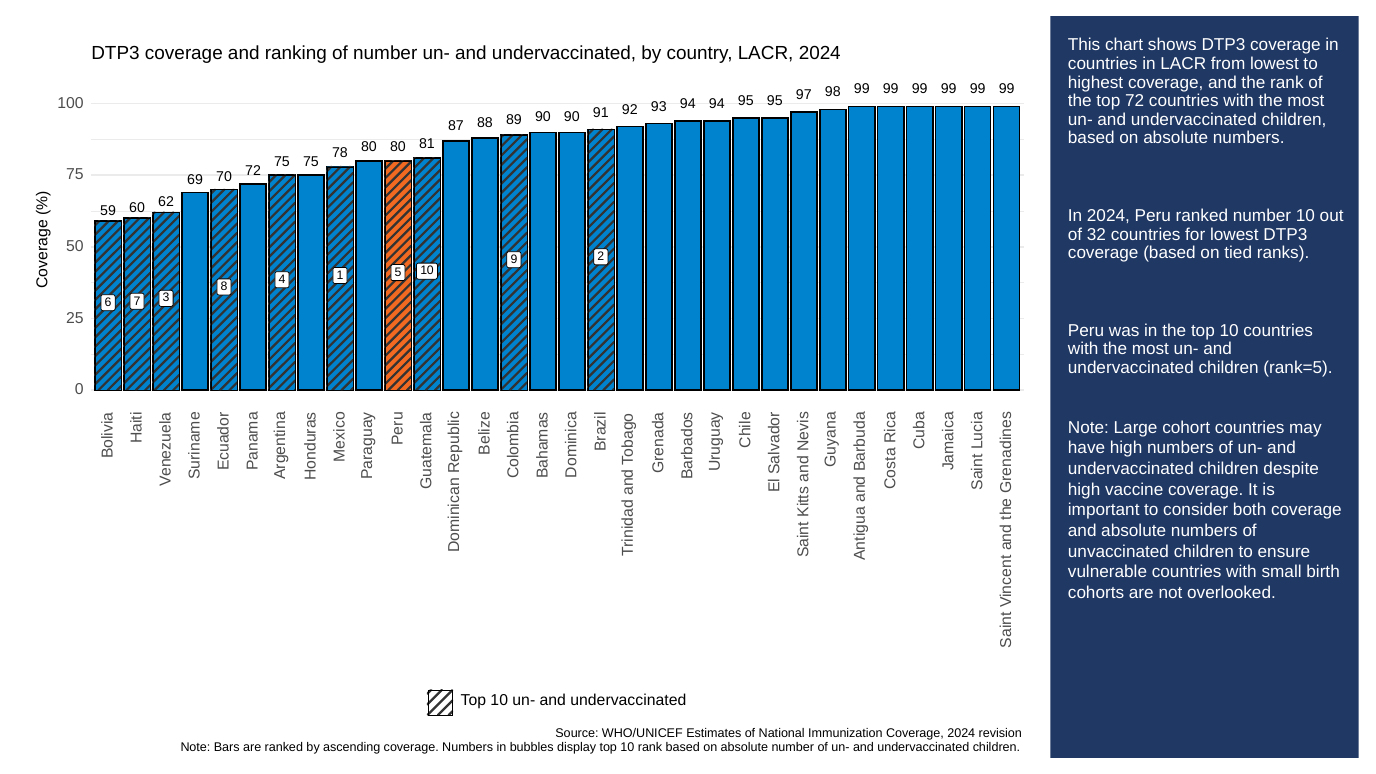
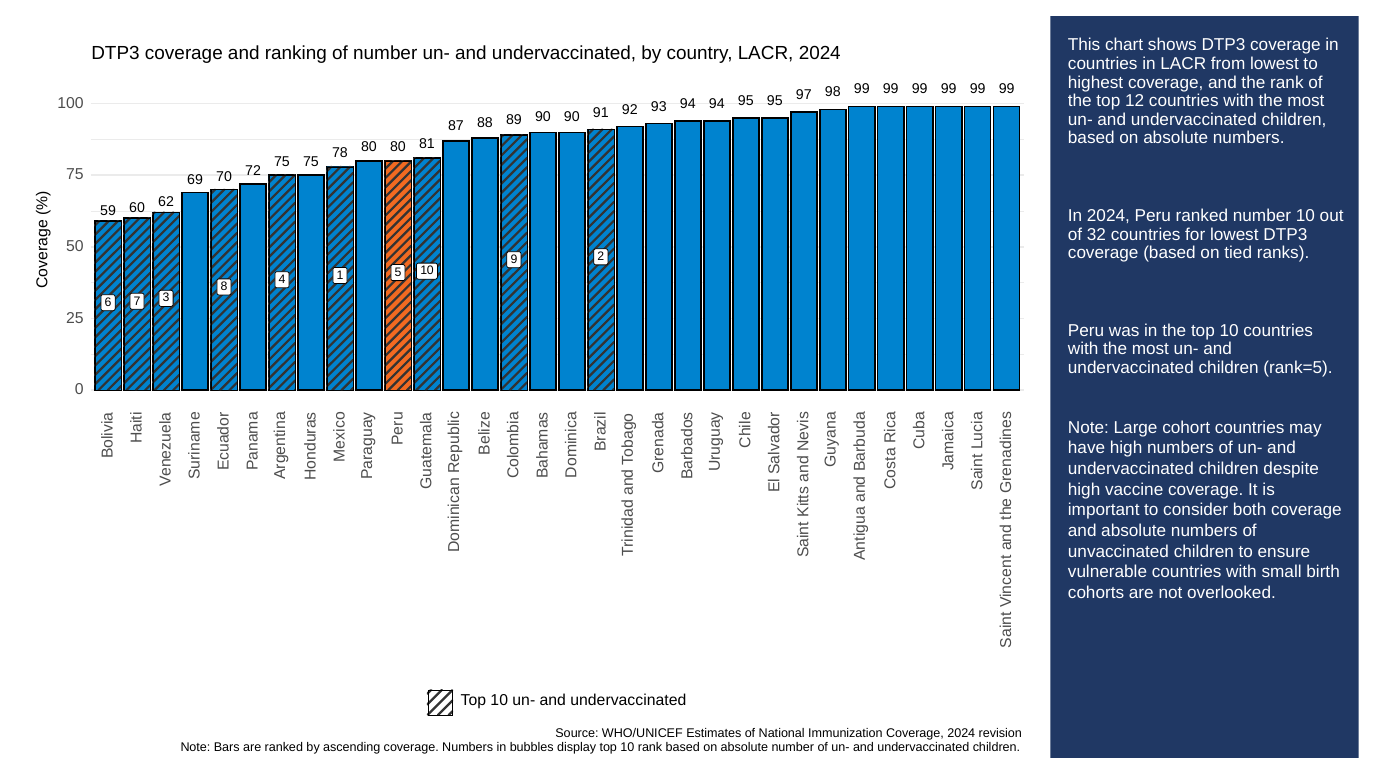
top 72: 72 -> 12 (1135, 101)
